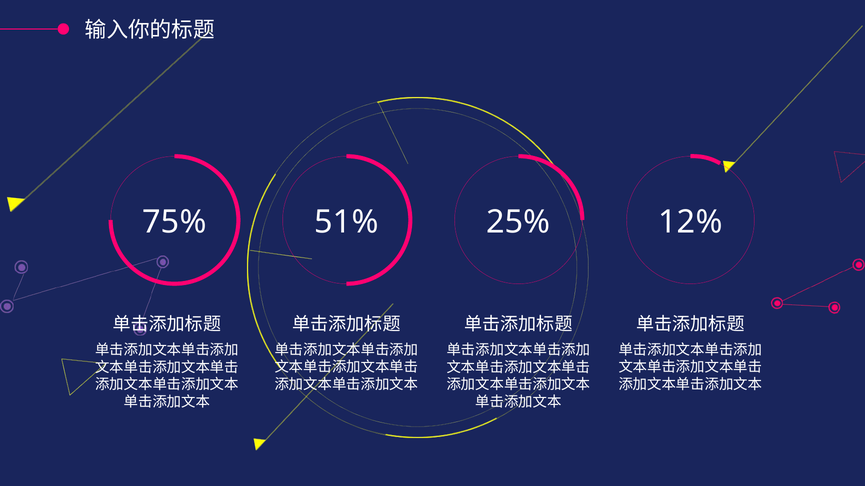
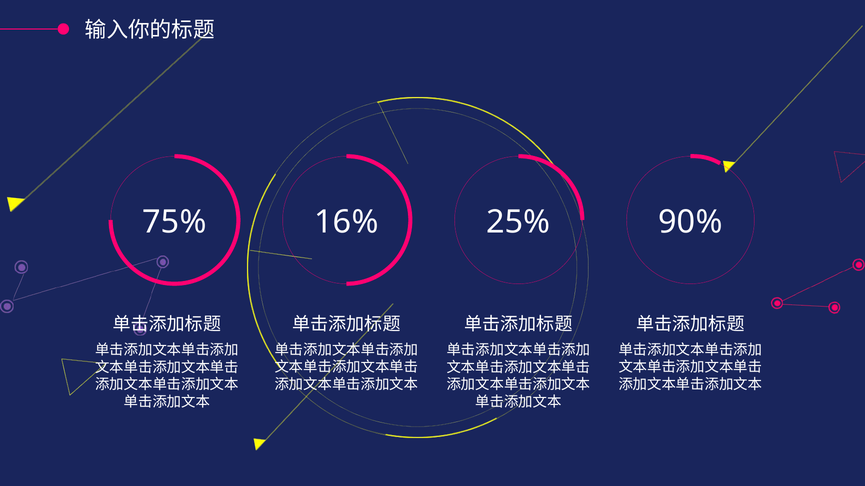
51%: 51% -> 16% (346, 223)
12%: 12% -> 90% (690, 223)
